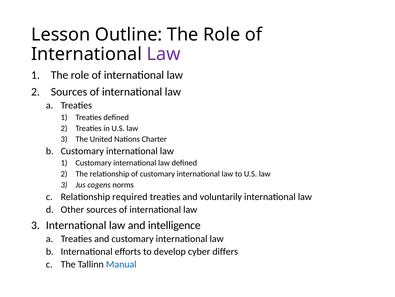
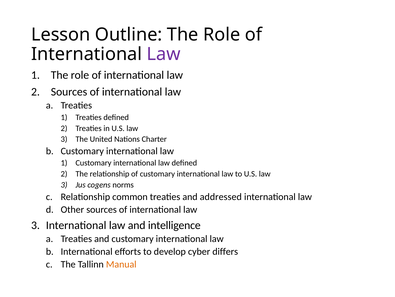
required: required -> common (130, 196)
voluntarily: voluntarily -> addressed (221, 196)
Manual colour: blue -> orange (121, 264)
